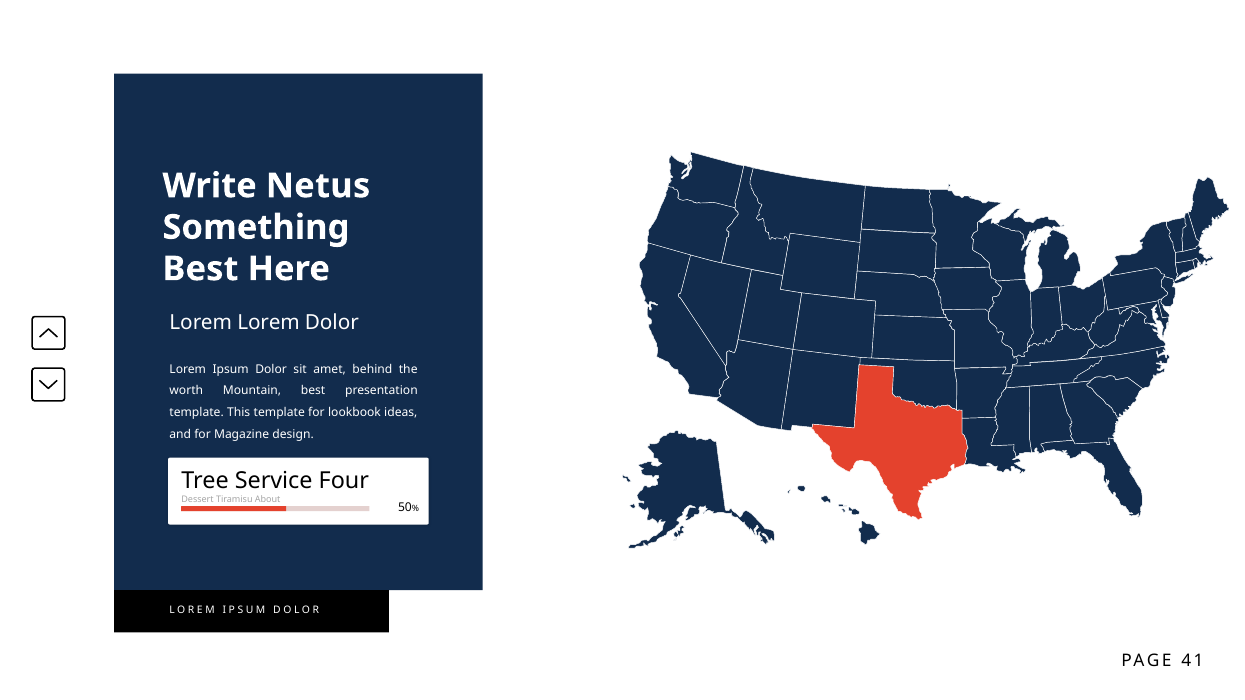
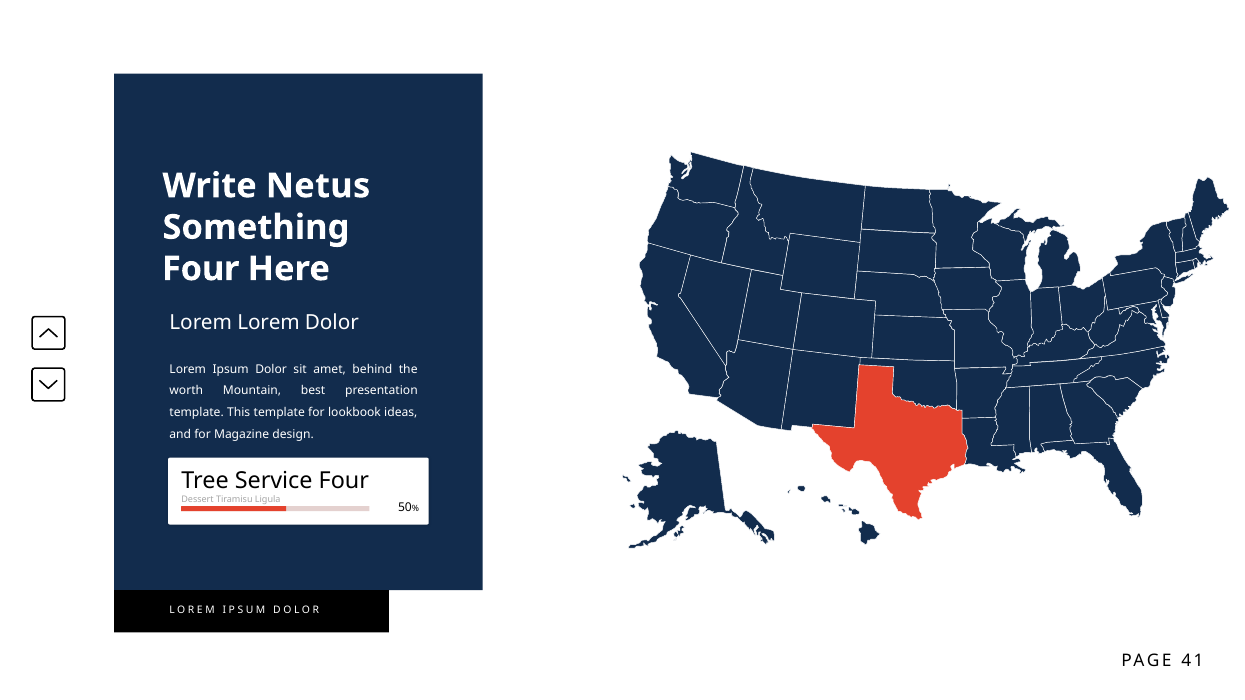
Best: Best -> Four (201, 269)
About: About -> Ligula (268, 500)
